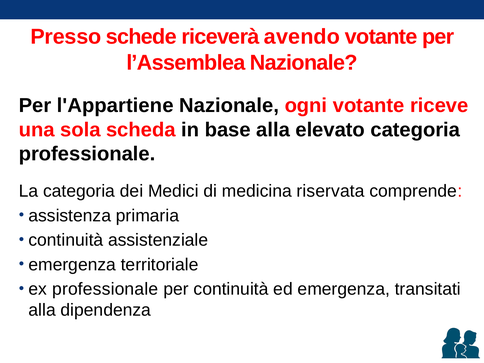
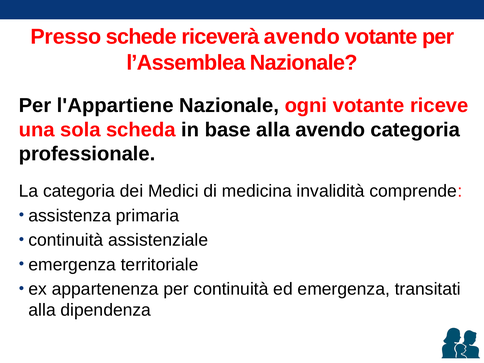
alla elevato: elevato -> avendo (330, 130)
riservata: riservata -> invalidità (331, 191)
ex professionale: professionale -> appartenenza (105, 289)
